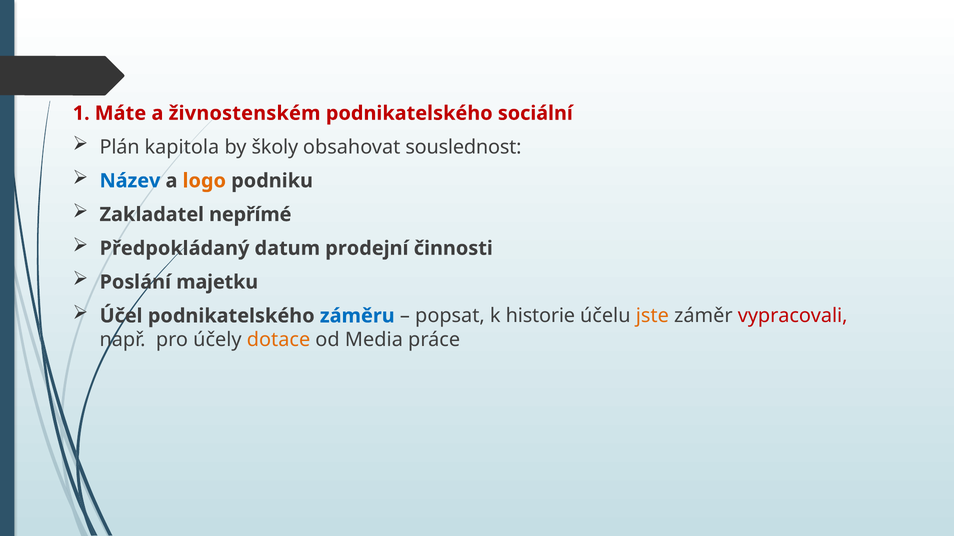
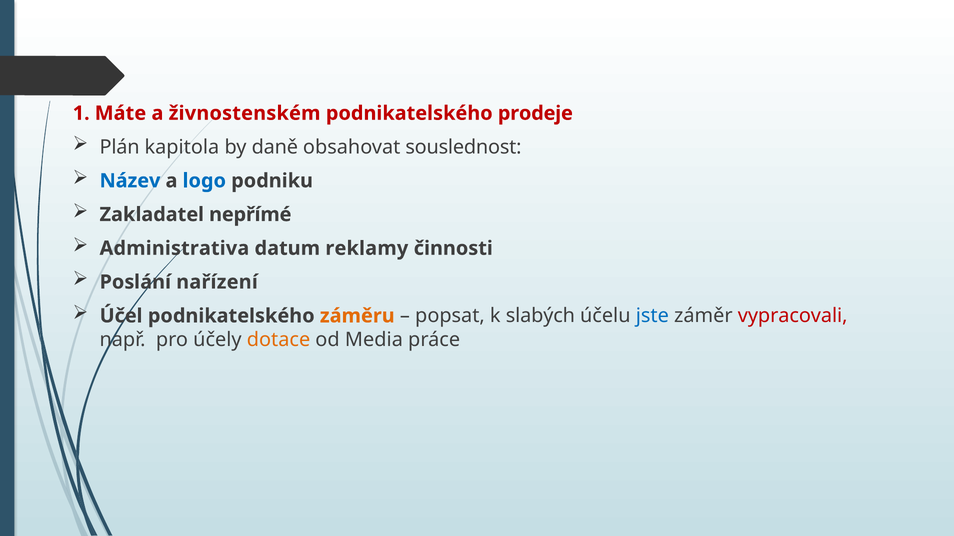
sociální: sociální -> prodeje (535, 113)
školy: školy -> daně (275, 147)
logo colour: orange -> blue (204, 181)
Předpokládaný: Předpokládaný -> Administrativa (174, 249)
prodejní: prodejní -> reklamy (367, 249)
majetku: majetku -> nařízení (217, 282)
záměru colour: blue -> orange (357, 316)
historie: historie -> slabých (540, 316)
jste colour: orange -> blue (652, 316)
